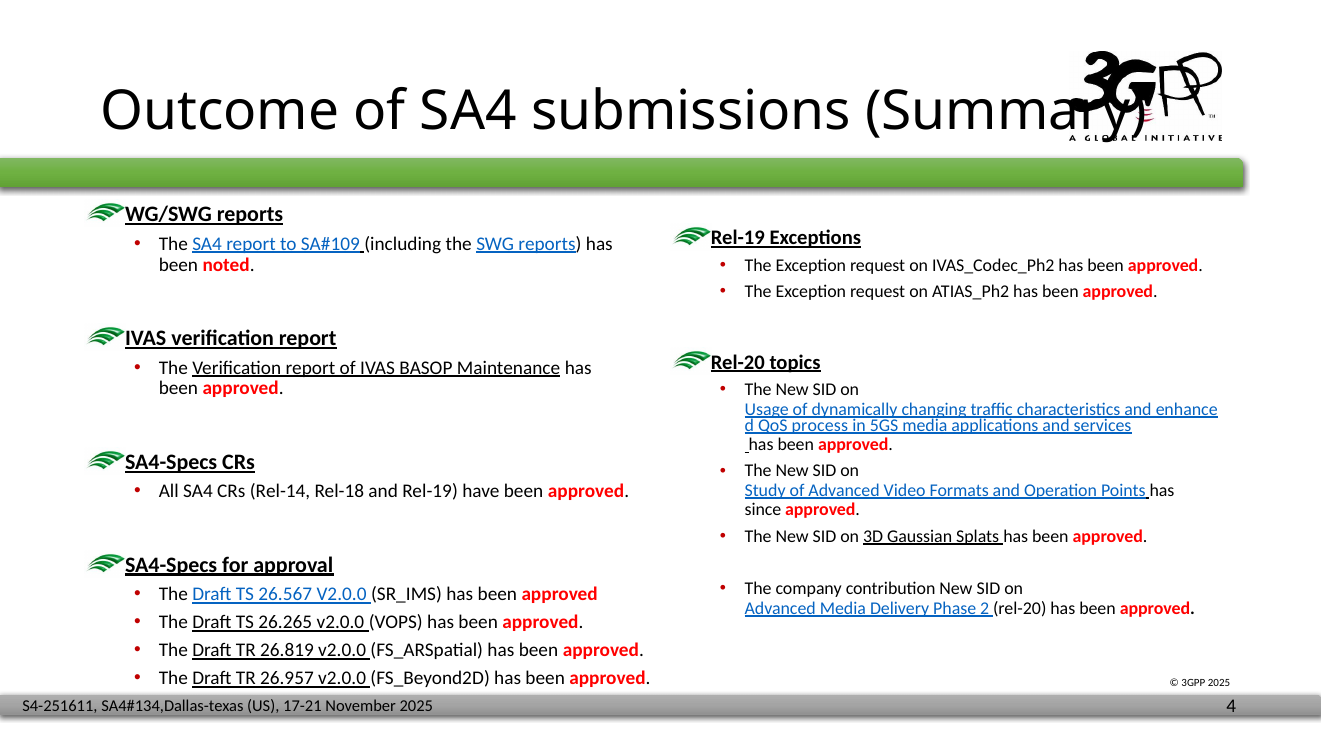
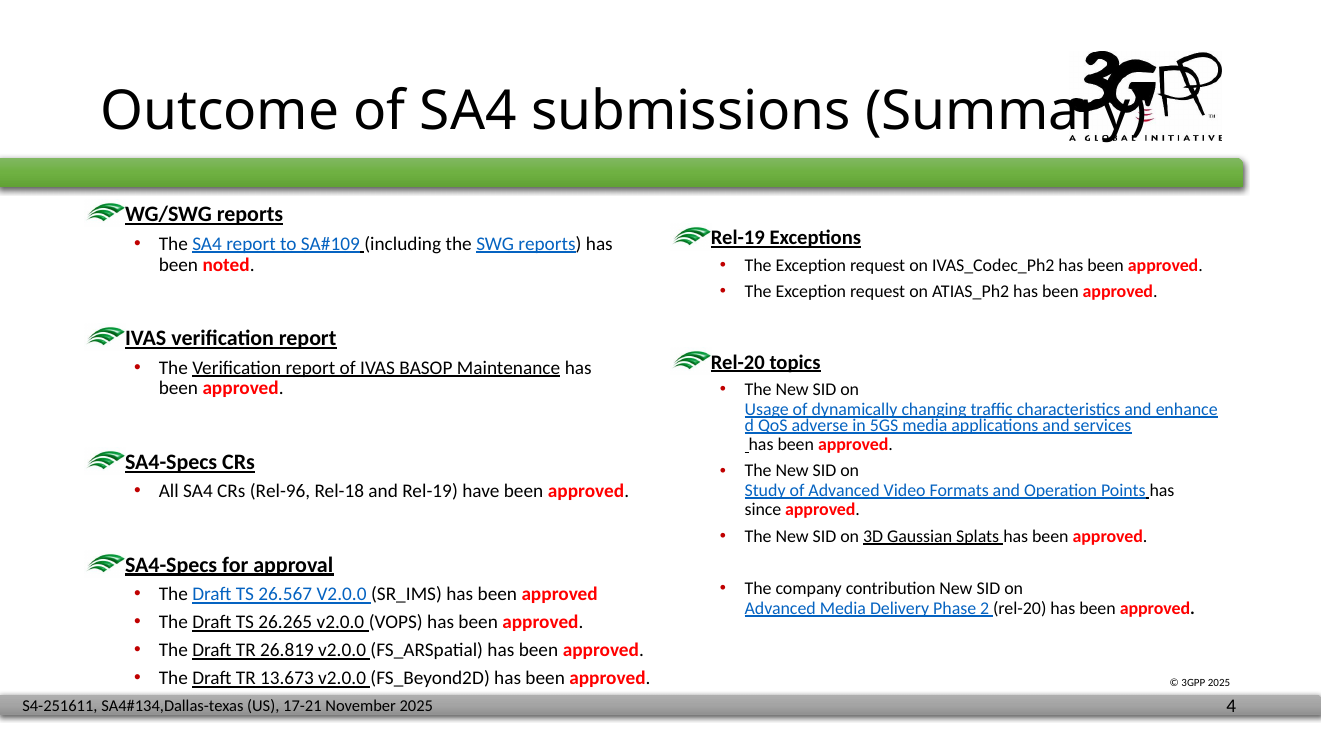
process: process -> adverse (820, 425)
Rel-14: Rel-14 -> Rel-96 (280, 491)
26.957: 26.957 -> 13.673 (287, 678)
